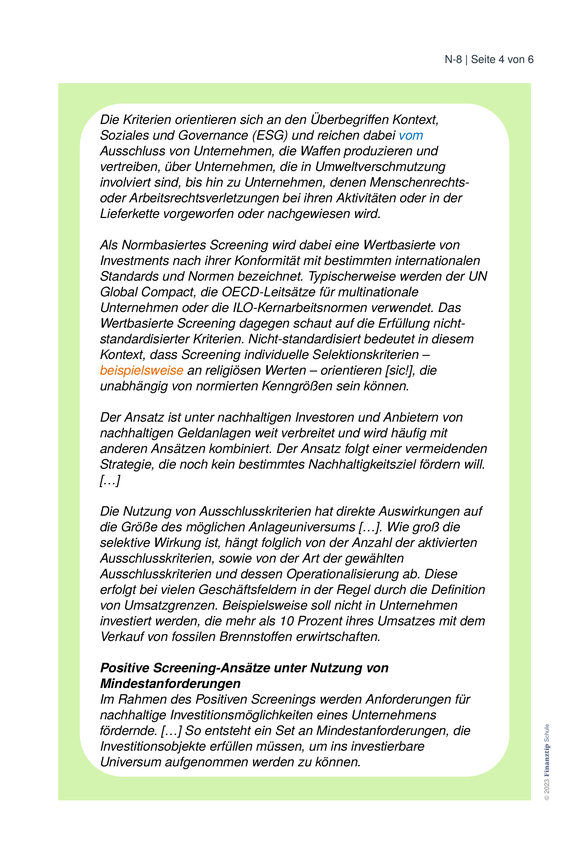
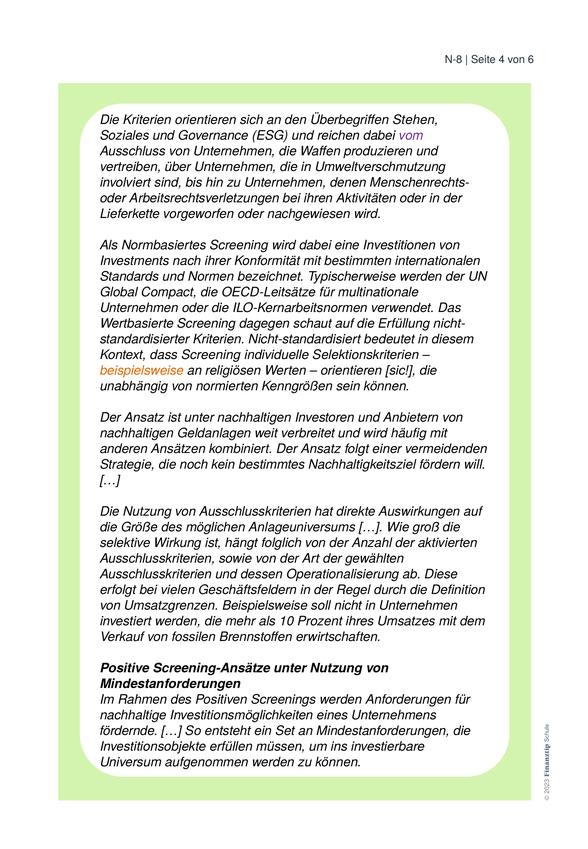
Überbegriffen Kontext: Kontext -> Stehen (416, 120)
vom colour: blue -> purple (411, 135)
eine Wertbasierte: Wertbasierte -> Investitionen (400, 245)
